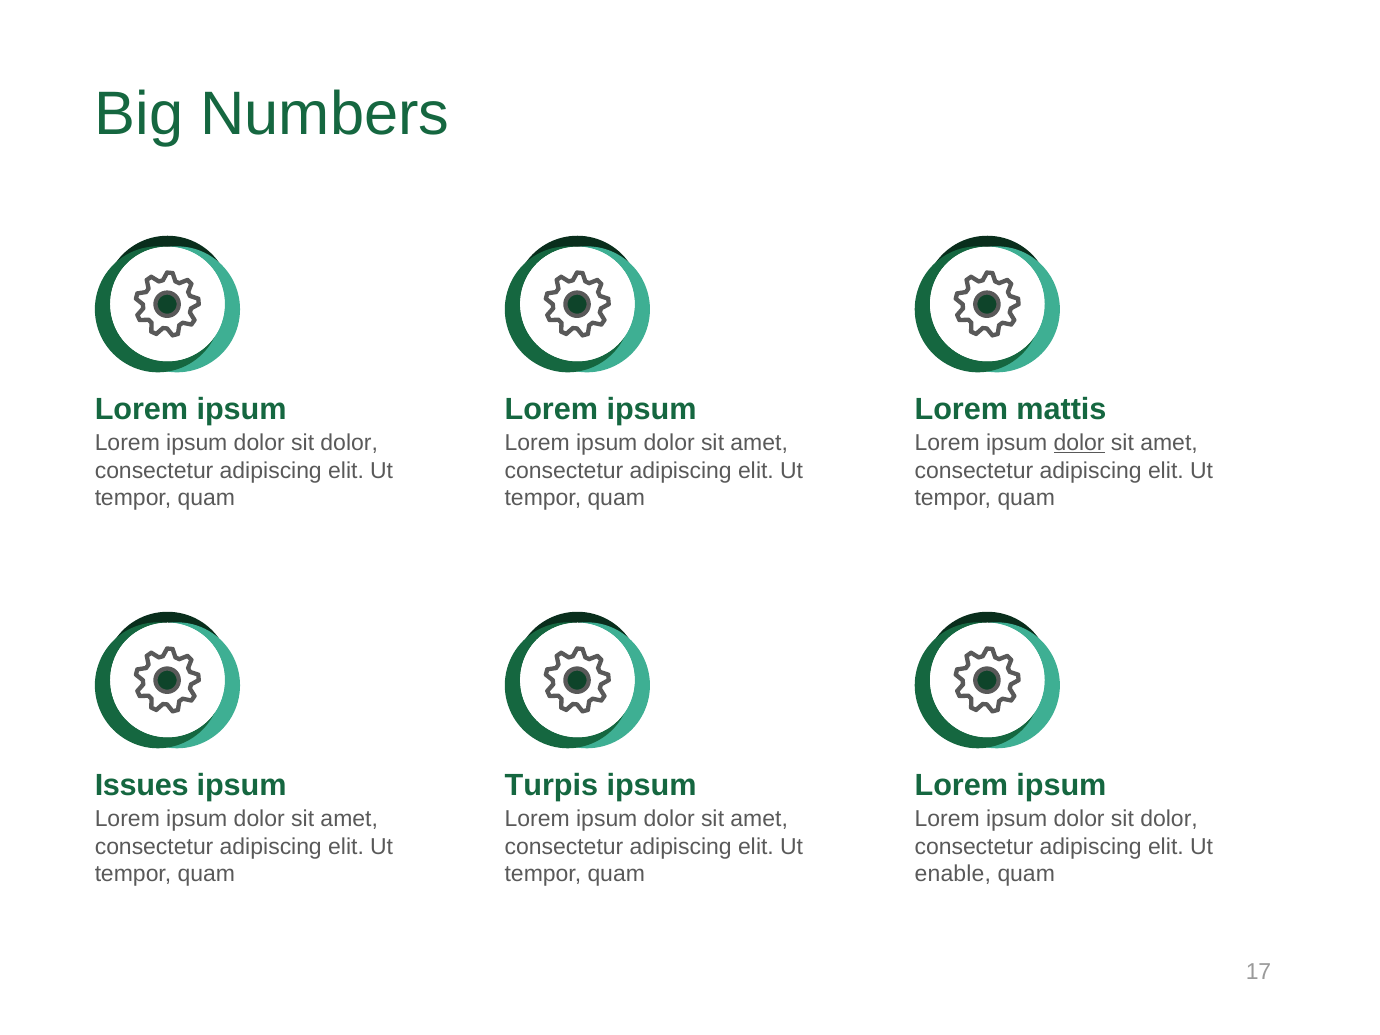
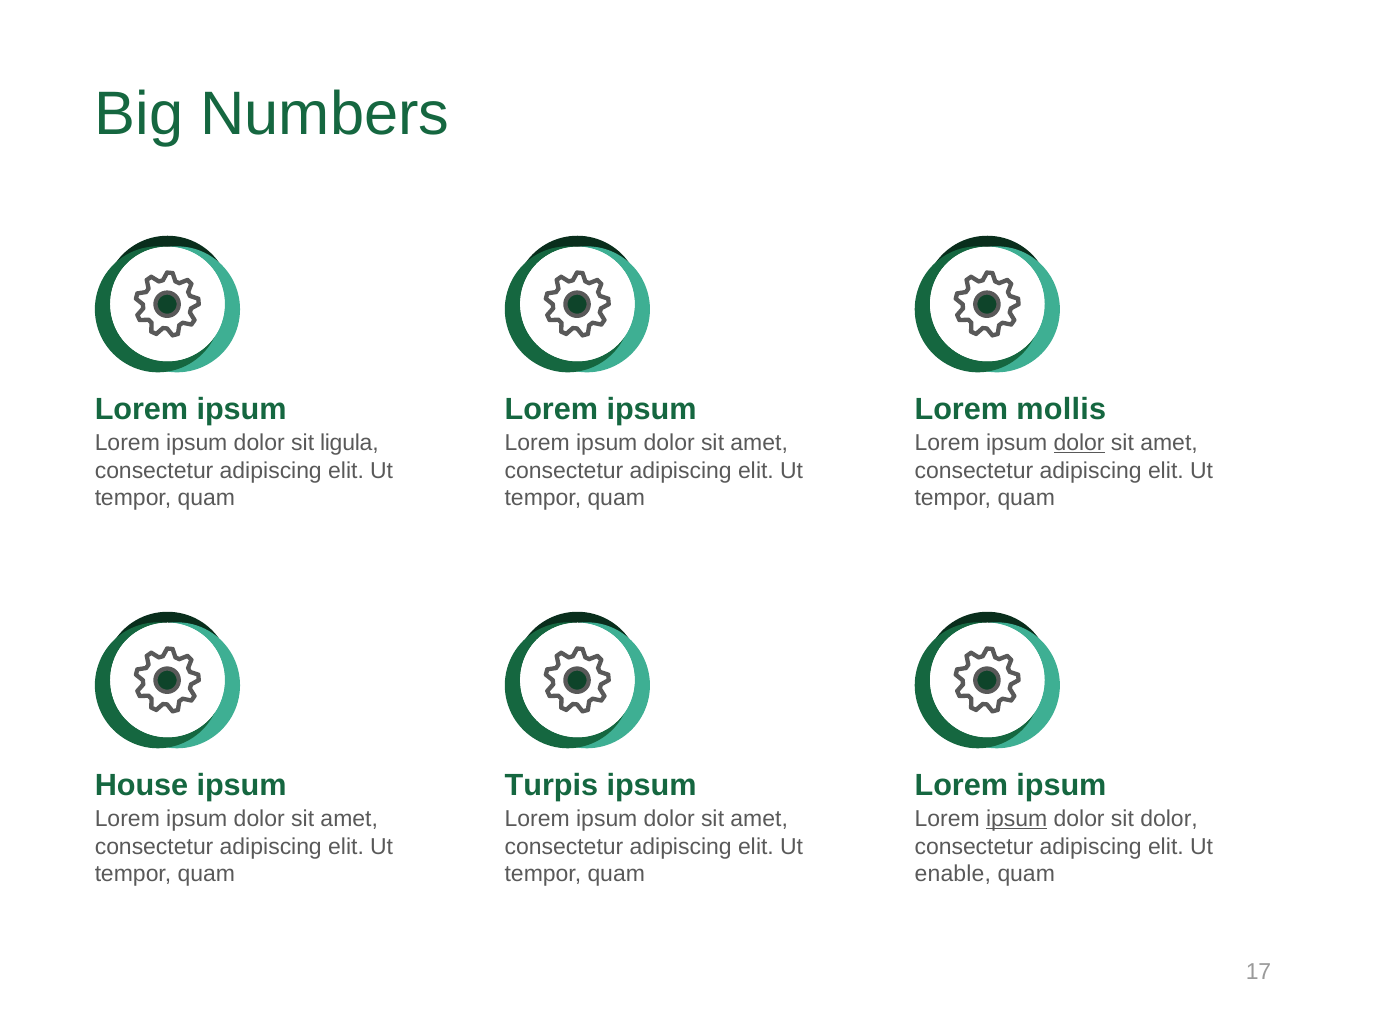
mattis: mattis -> mollis (1061, 410)
dolor: dolor -> ligula (349, 443)
Issues: Issues -> House (142, 786)
ipsum underline: none -> present (1017, 819)
